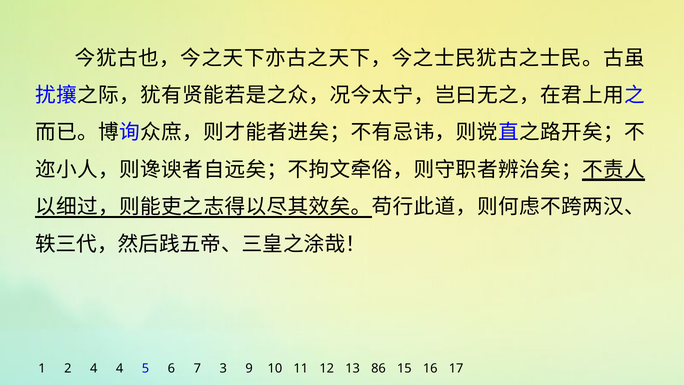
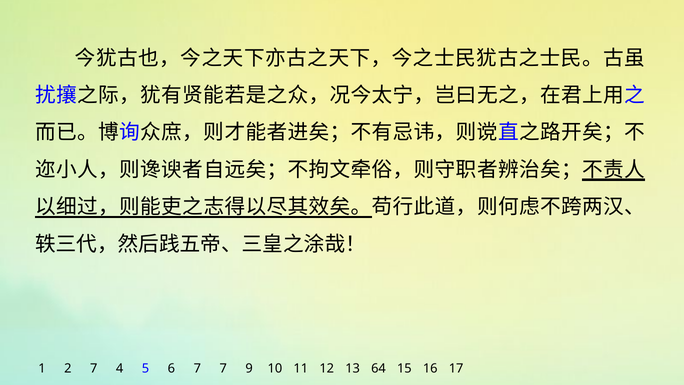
2 4: 4 -> 7 (94, 368)
7 3: 3 -> 7 (223, 368)
86: 86 -> 64 (378, 368)
